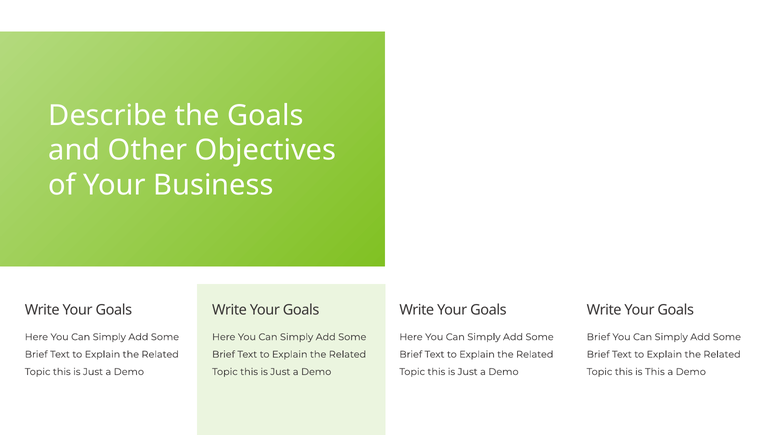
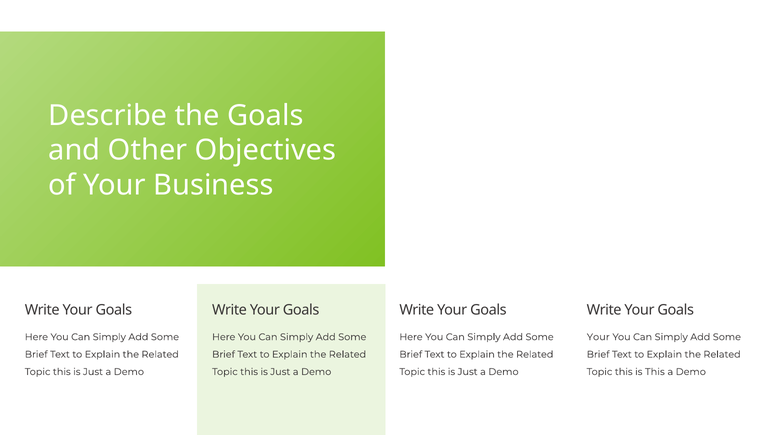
Brief: Brief -> Your (598, 337)
